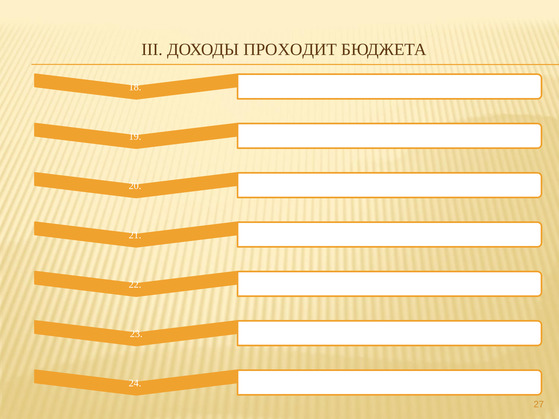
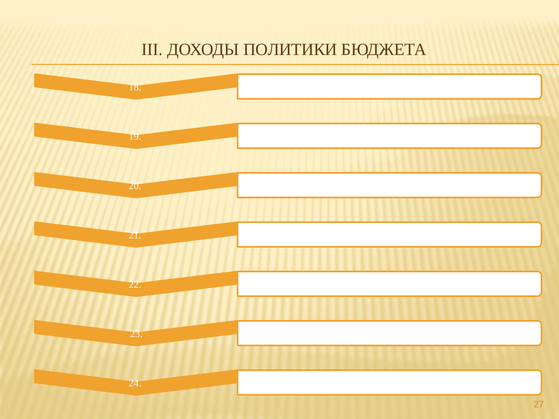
ПРОХОДИТ: ПРОХОДИТ -> ПОЛИТИКИ (290, 50)
